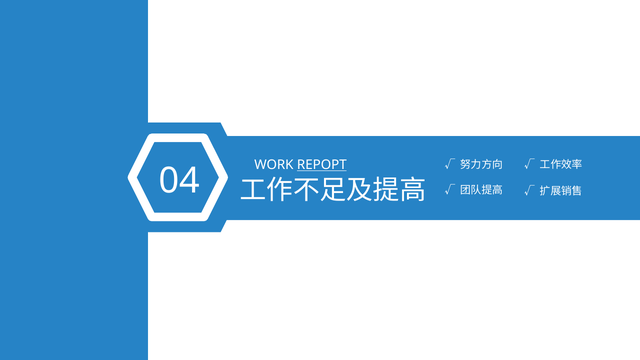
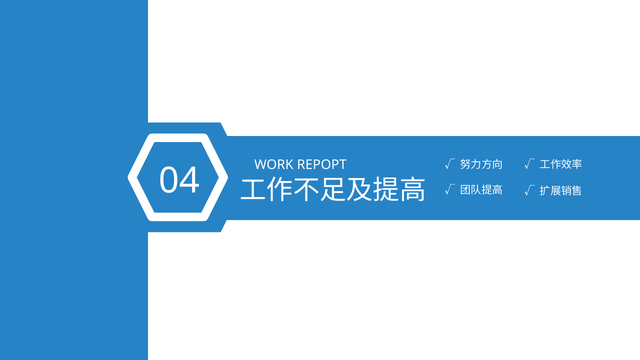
REPOPT underline: present -> none (322, 165)
